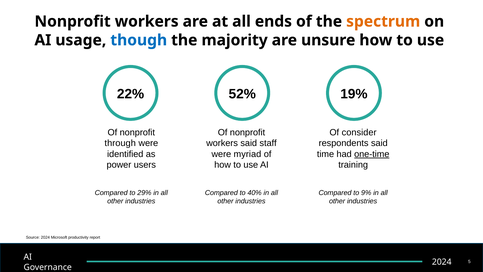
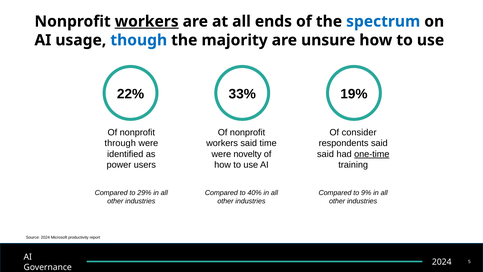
workers underline: none -> present (147, 21)
spectrum colour: orange -> blue (383, 21)
52%: 52% -> 33% (242, 94)
staff: staff -> time (268, 143)
myriad: myriad -> novelty (248, 154)
time: time -> said (325, 154)
